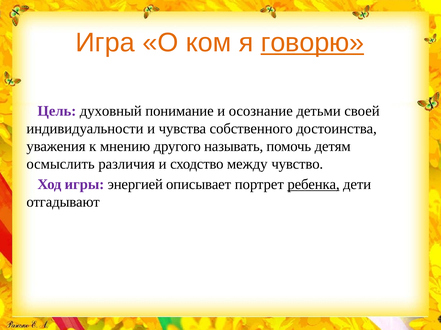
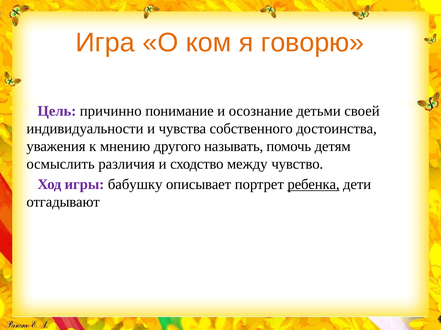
говорю underline: present -> none (313, 43)
духовный: духовный -> причинно (111, 111)
энергией: энергией -> бабушку (135, 185)
